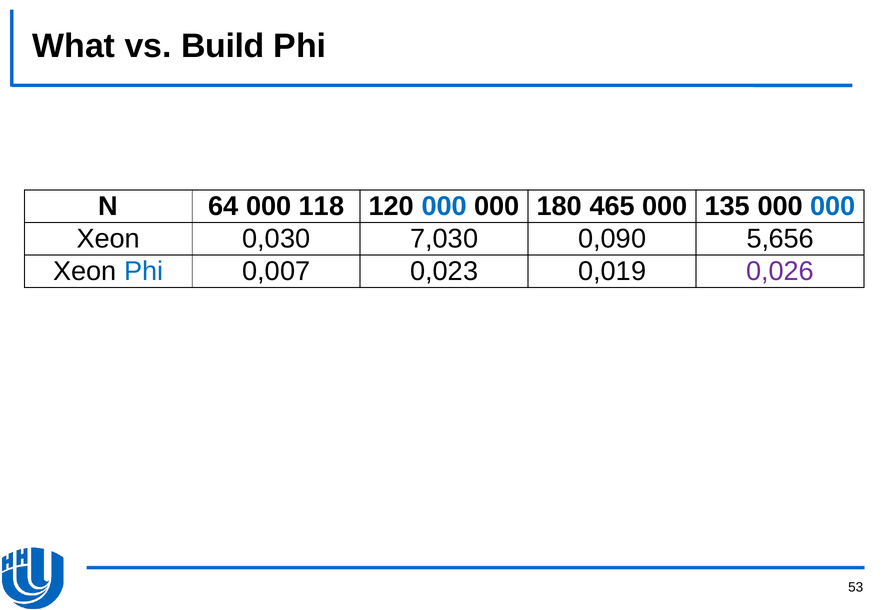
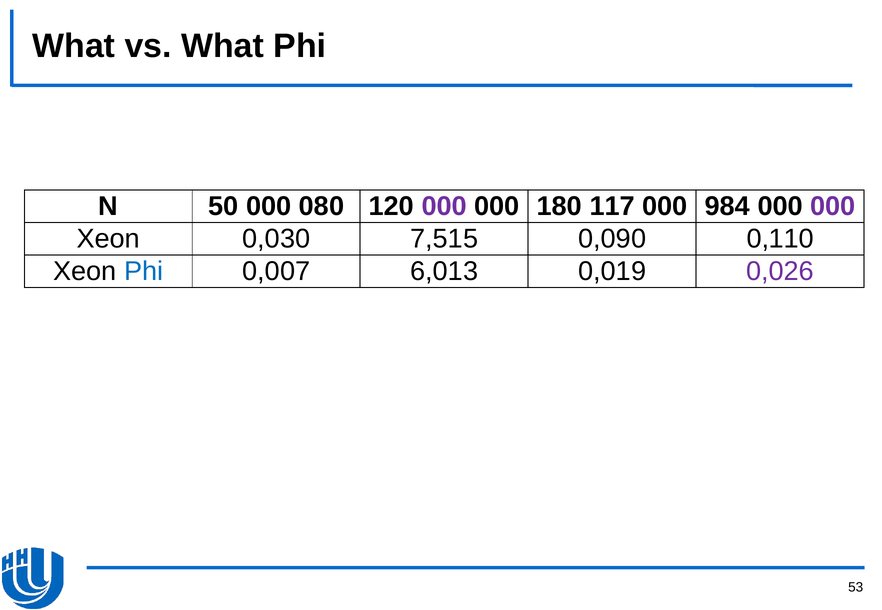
vs Build: Build -> What (223, 46)
64: 64 -> 50 (223, 207)
118: 118 -> 080 (322, 207)
000 colour: blue -> purple (444, 207)
465: 465 -> 117 (612, 207)
135: 135 -> 984 (727, 207)
000 colour: blue -> purple (833, 207)
7,030: 7,030 -> 7,515 (444, 239)
5,656: 5,656 -> 0,110 (780, 239)
0,023: 0,023 -> 6,013 (444, 272)
